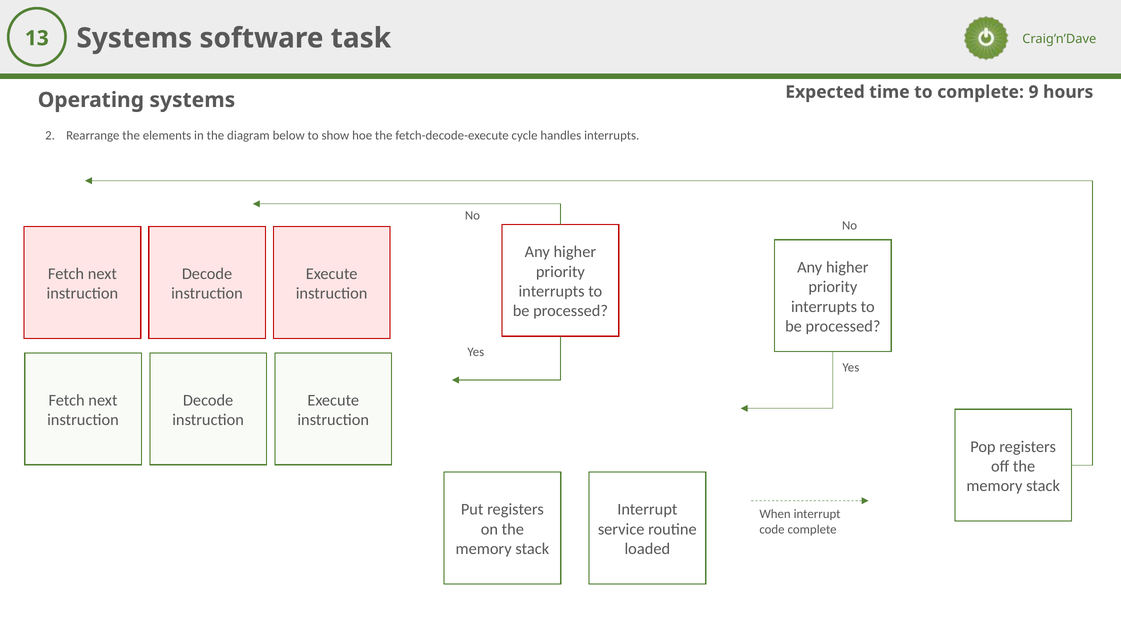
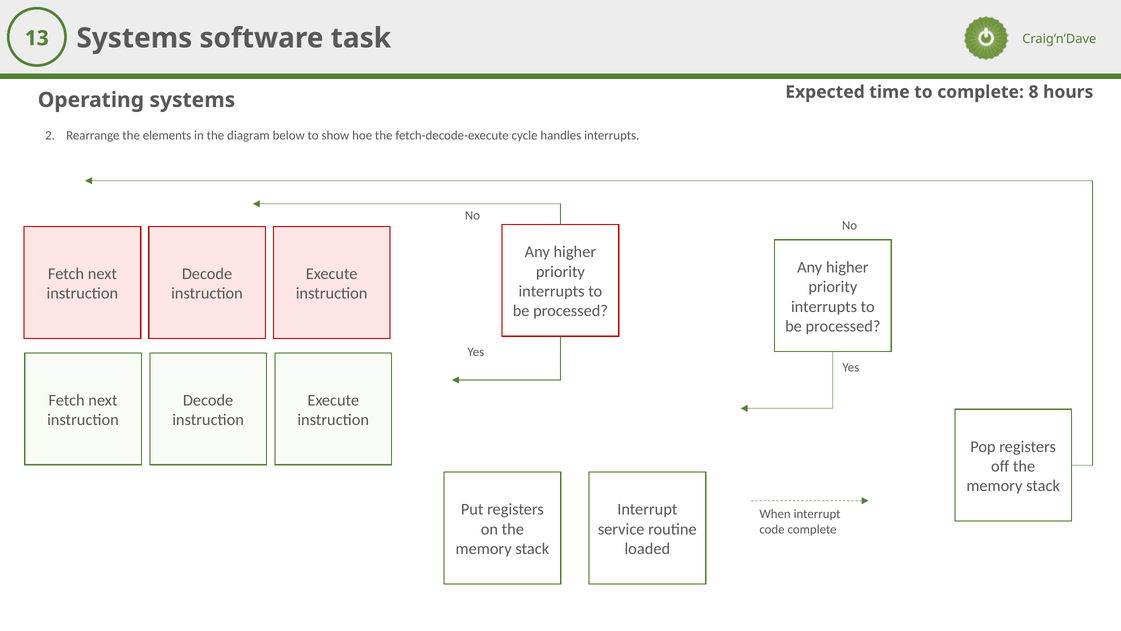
9: 9 -> 8 (1034, 92)
